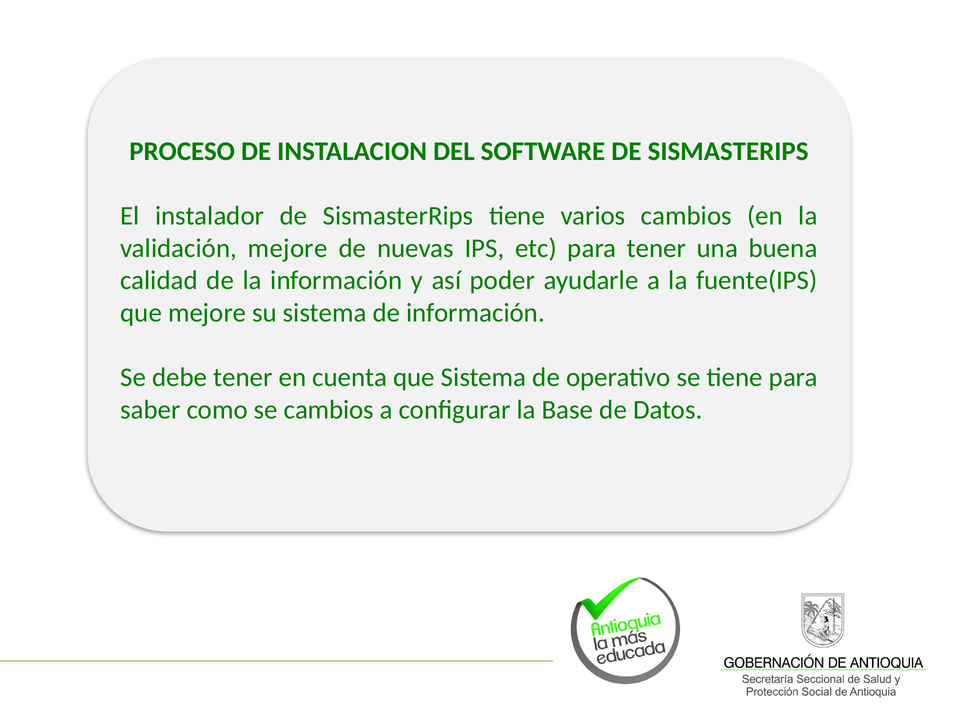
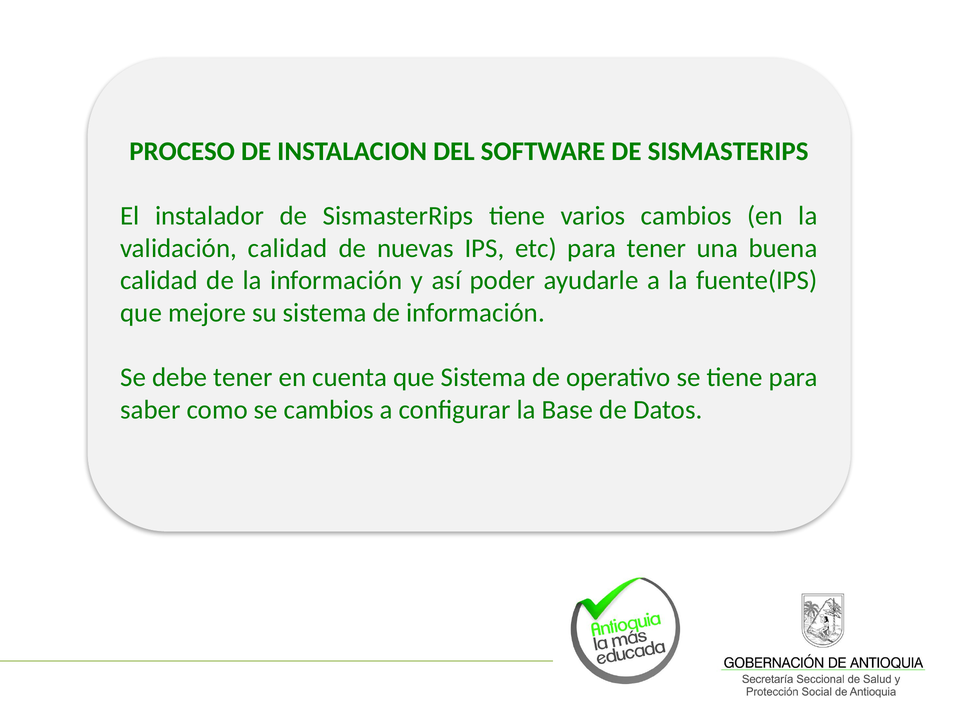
validación mejore: mejore -> calidad (288, 248)
